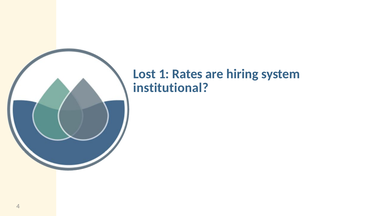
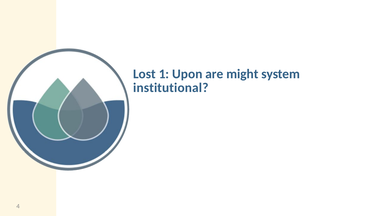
Rates: Rates -> Upon (187, 74)
hiring: hiring -> might (242, 74)
